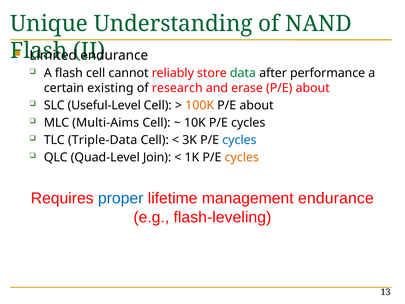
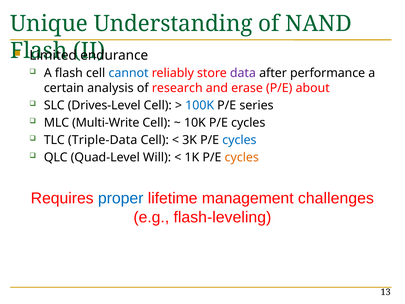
cannot colour: black -> blue (129, 73)
data colour: green -> purple (243, 73)
existing: existing -> analysis (110, 88)
Useful-Level: Useful-Level -> Drives-Level (104, 105)
100K colour: orange -> blue (200, 105)
about: about -> series (257, 105)
Multi-Aims: Multi-Aims -> Multi-Write (106, 123)
Join: Join -> Will (157, 157)
management endurance: endurance -> challenges (336, 198)
